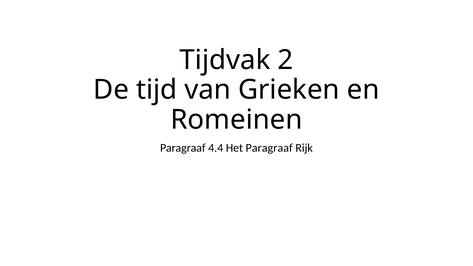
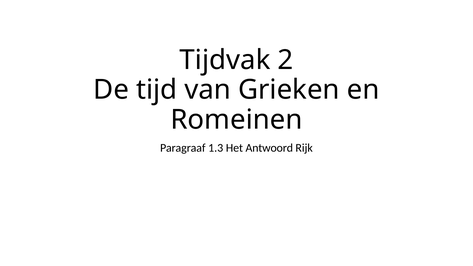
4.4: 4.4 -> 1.3 (216, 148)
Het Paragraaf: Paragraaf -> Antwoord (269, 148)
